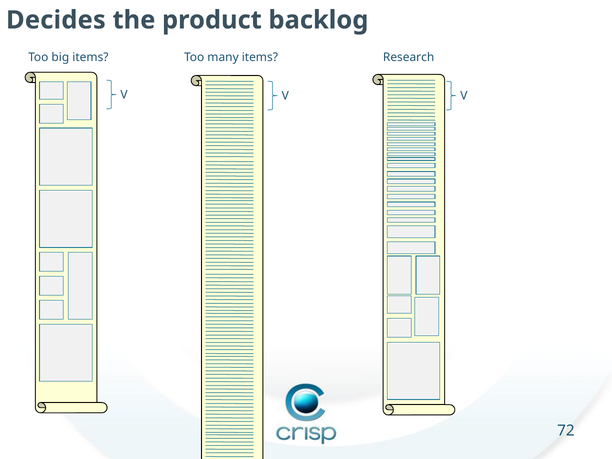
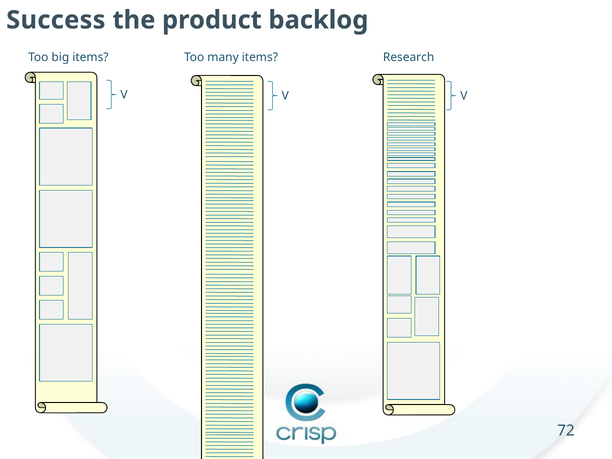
Decides: Decides -> Success (56, 20)
